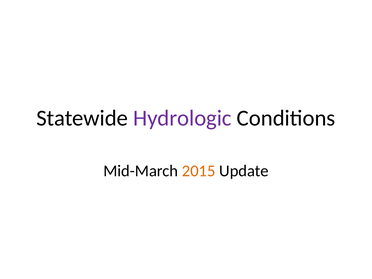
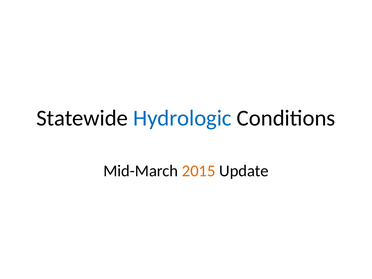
Hydrologic colour: purple -> blue (182, 118)
